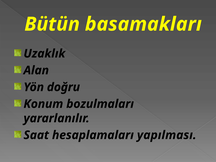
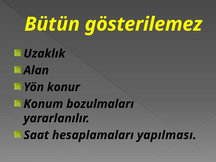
basamakları: basamakları -> gösterilemez (144, 24)
doğru: doğru -> konur (63, 87)
